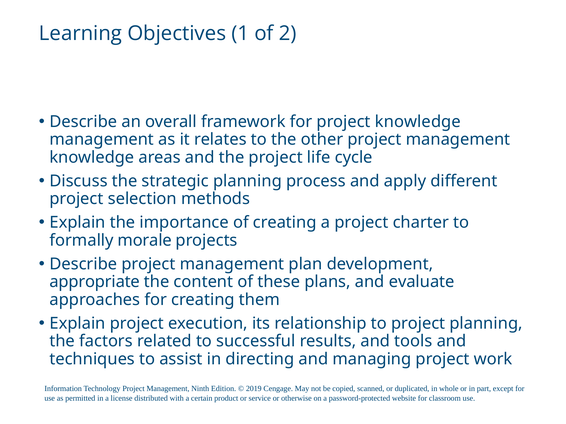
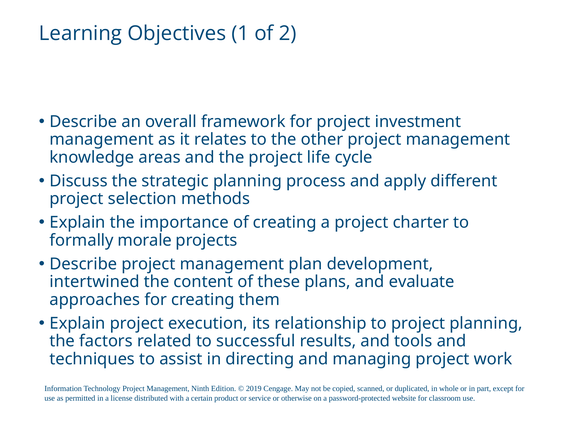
project knowledge: knowledge -> investment (418, 122)
appropriate: appropriate -> intertwined (95, 282)
